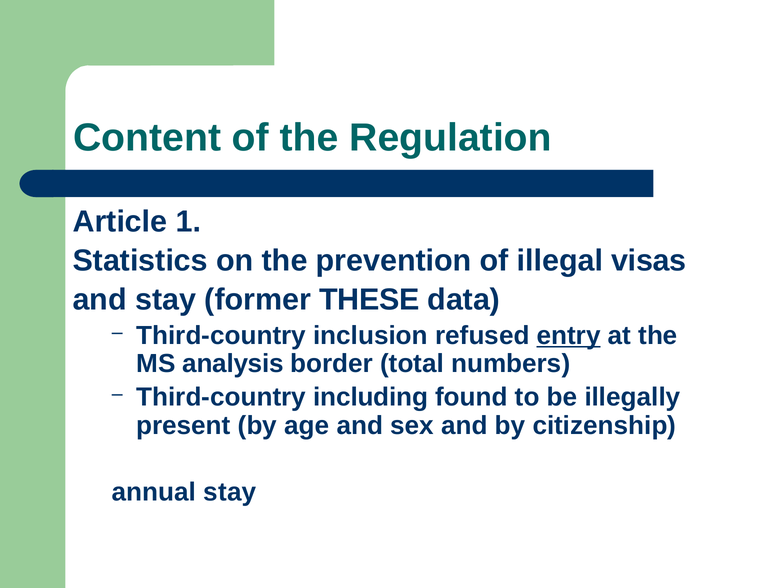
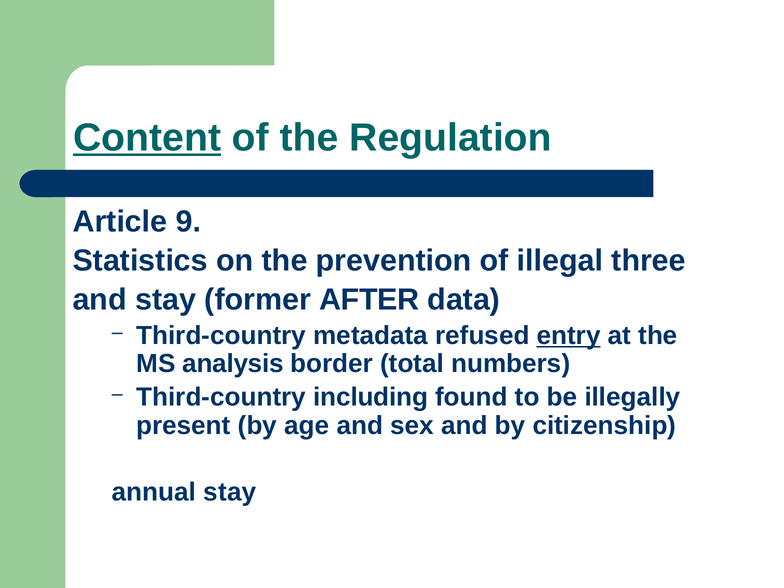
Content underline: none -> present (147, 138)
1: 1 -> 9 (188, 222)
visas: visas -> three (649, 261)
THESE: THESE -> AFTER (369, 300)
inclusion: inclusion -> metadata (371, 336)
